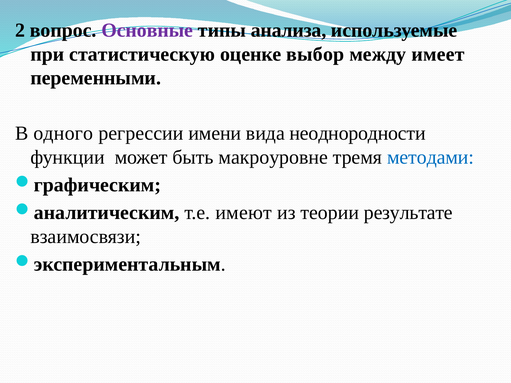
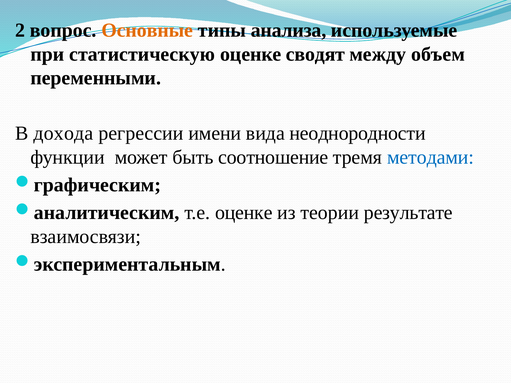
Основные colour: purple -> orange (147, 30)
выбор: выбор -> сводят (315, 54)
имеет: имеет -> объем (438, 54)
одного: одного -> дохода (63, 134)
макроуровне: макроуровне -> соотношение (273, 157)
т.е имеют: имеют -> оценке (244, 213)
